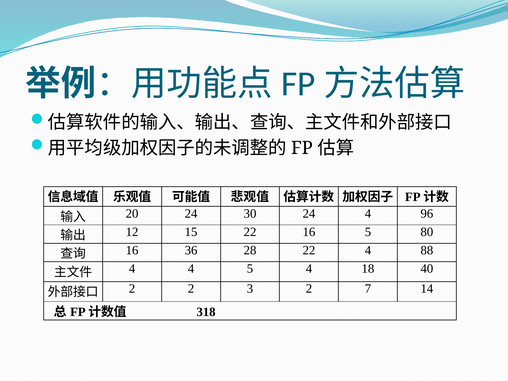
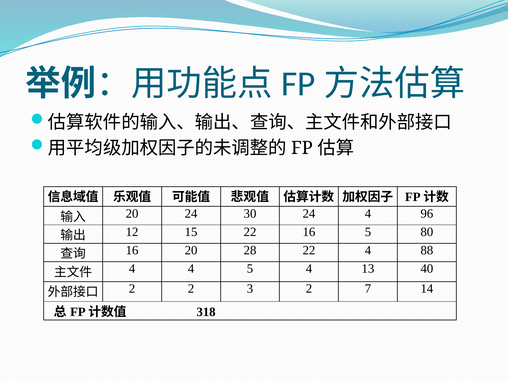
16 36: 36 -> 20 (191, 250)
18: 18 -> 13 (368, 269)
